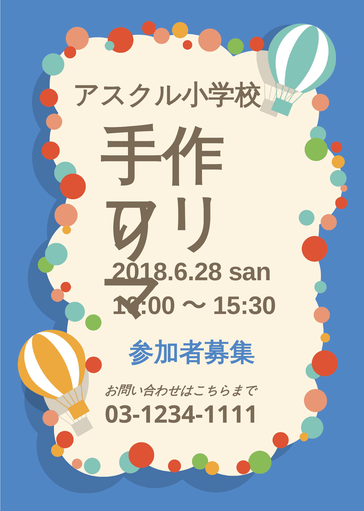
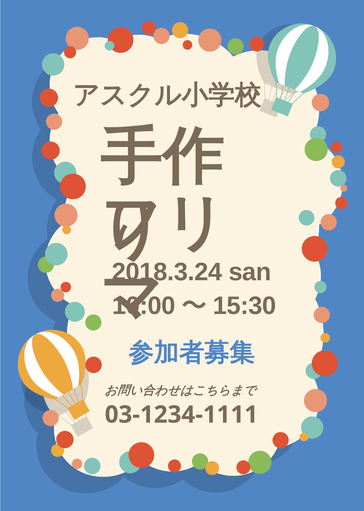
2018.6.28: 2018.6.28 -> 2018.3.24 (167, 272)
